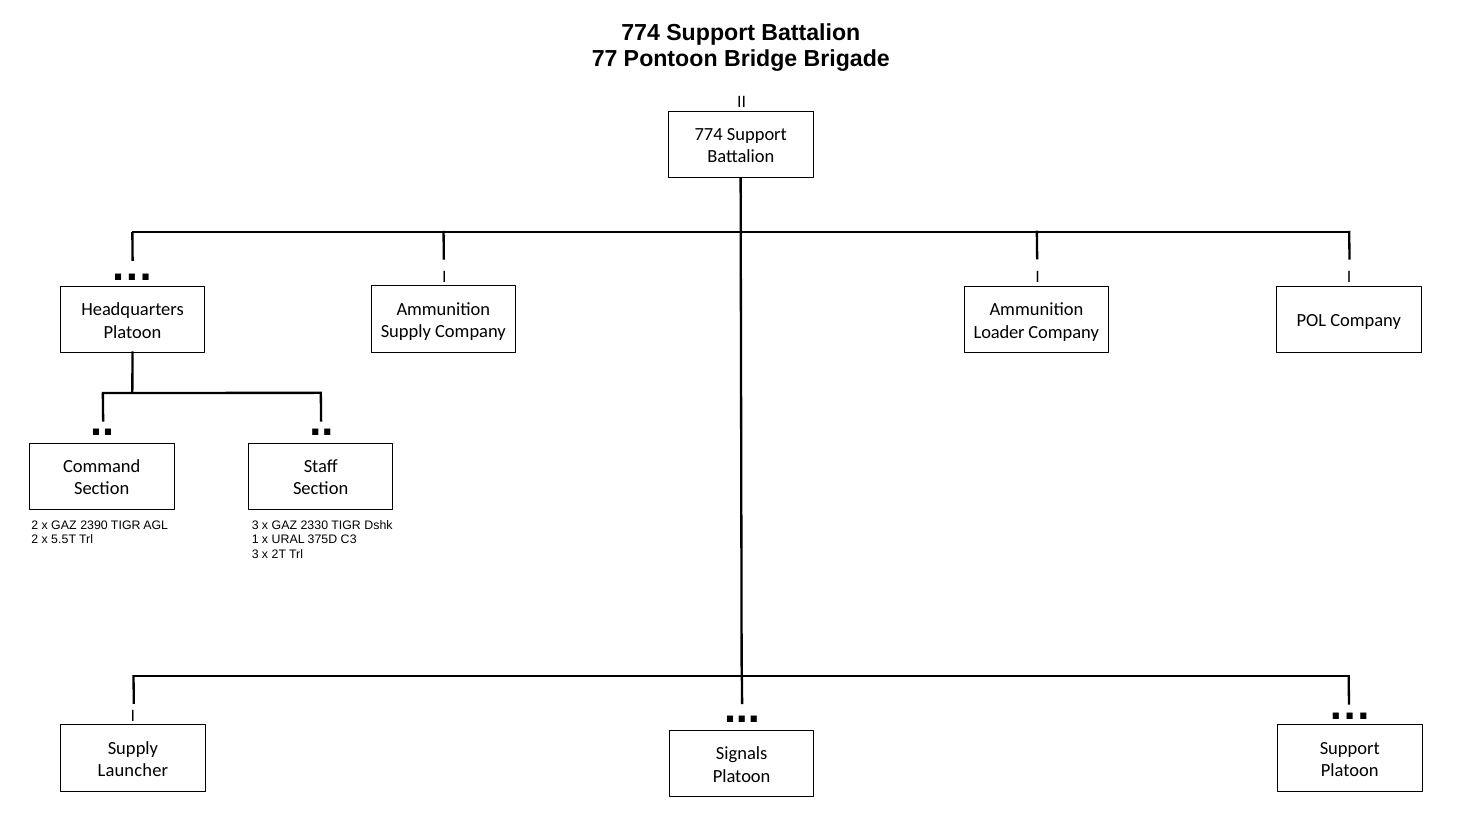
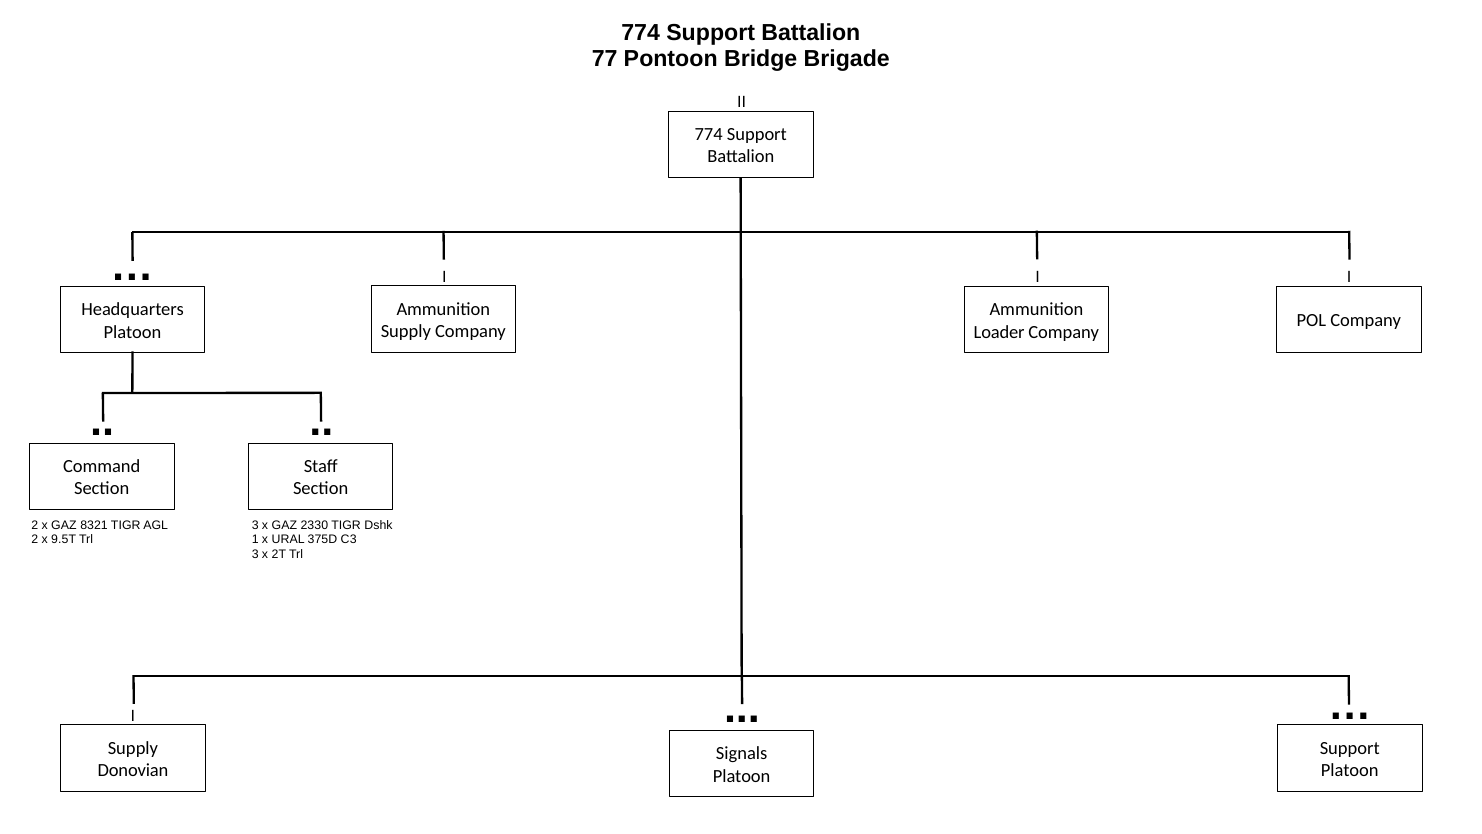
2390: 2390 -> 8321 (94, 525)
5.5T: 5.5T -> 9.5T (64, 540)
Launcher: Launcher -> Donovian (133, 770)
